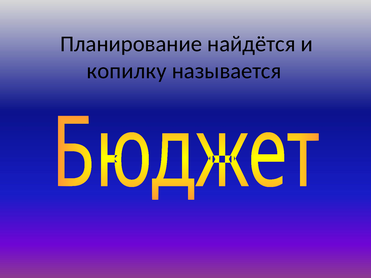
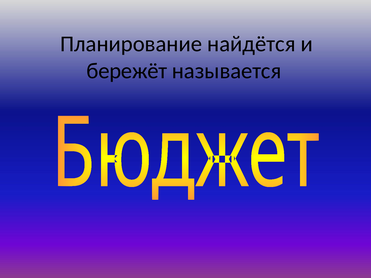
копилку: копилку -> бережёт (127, 71)
